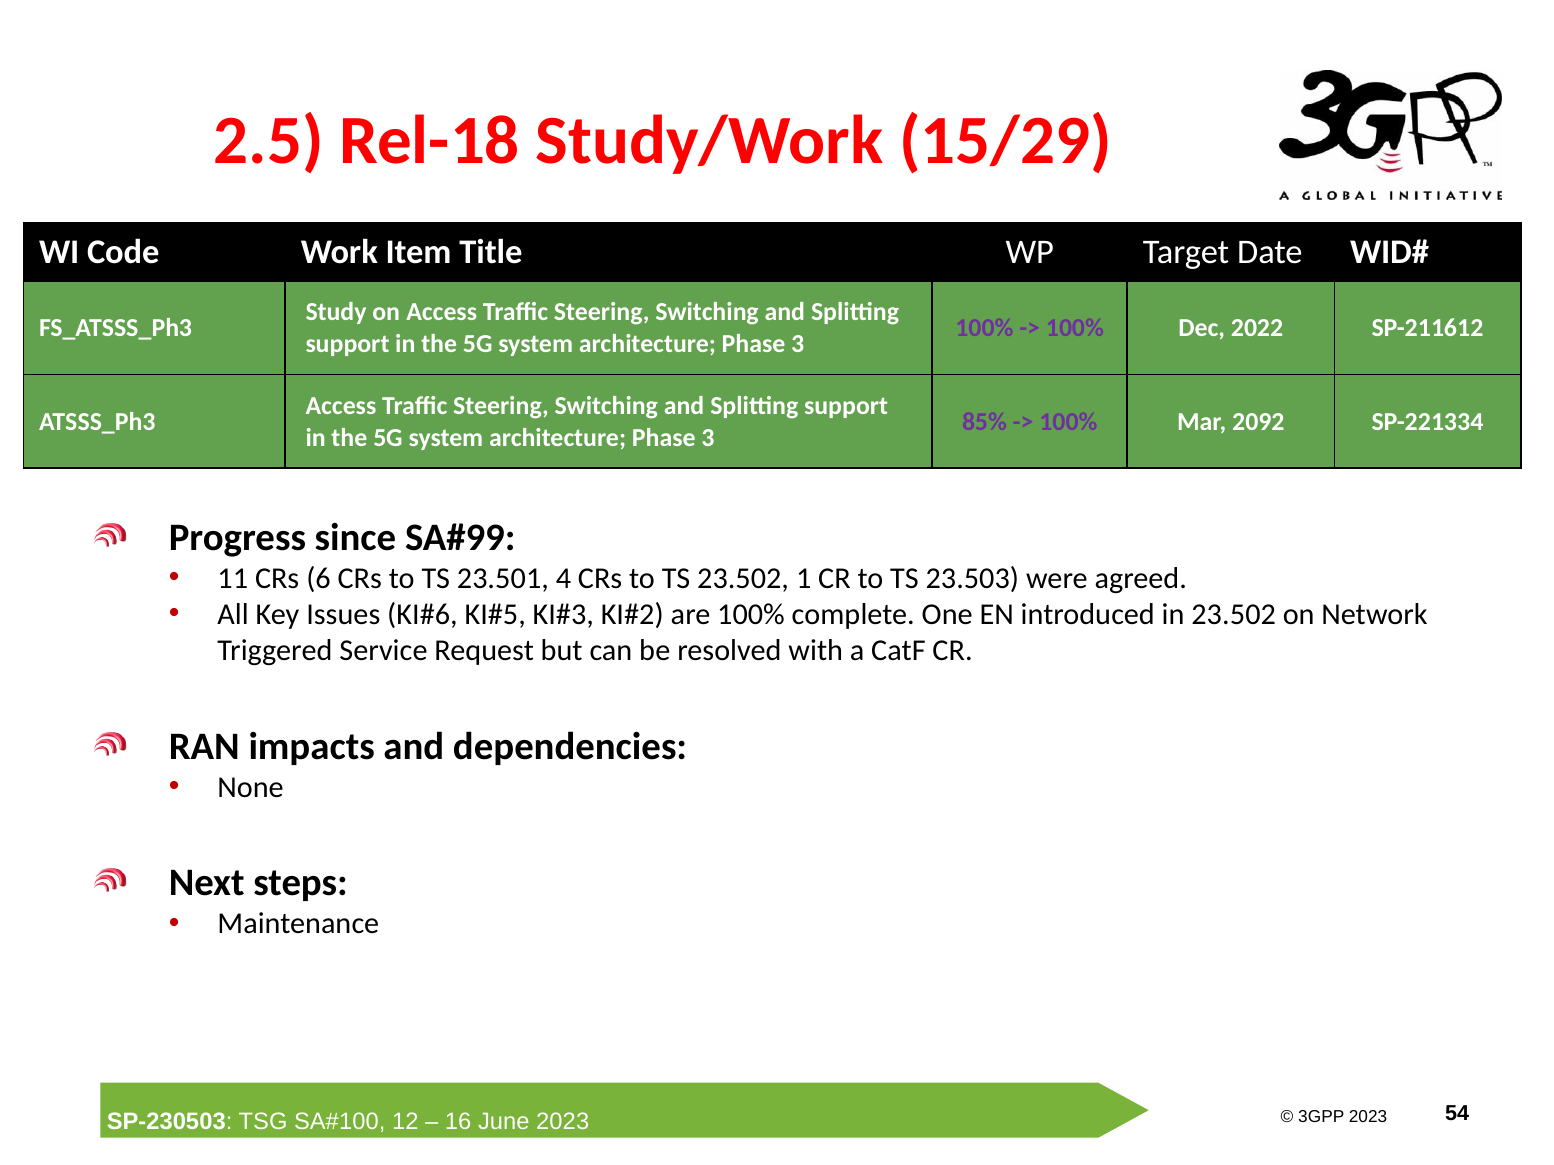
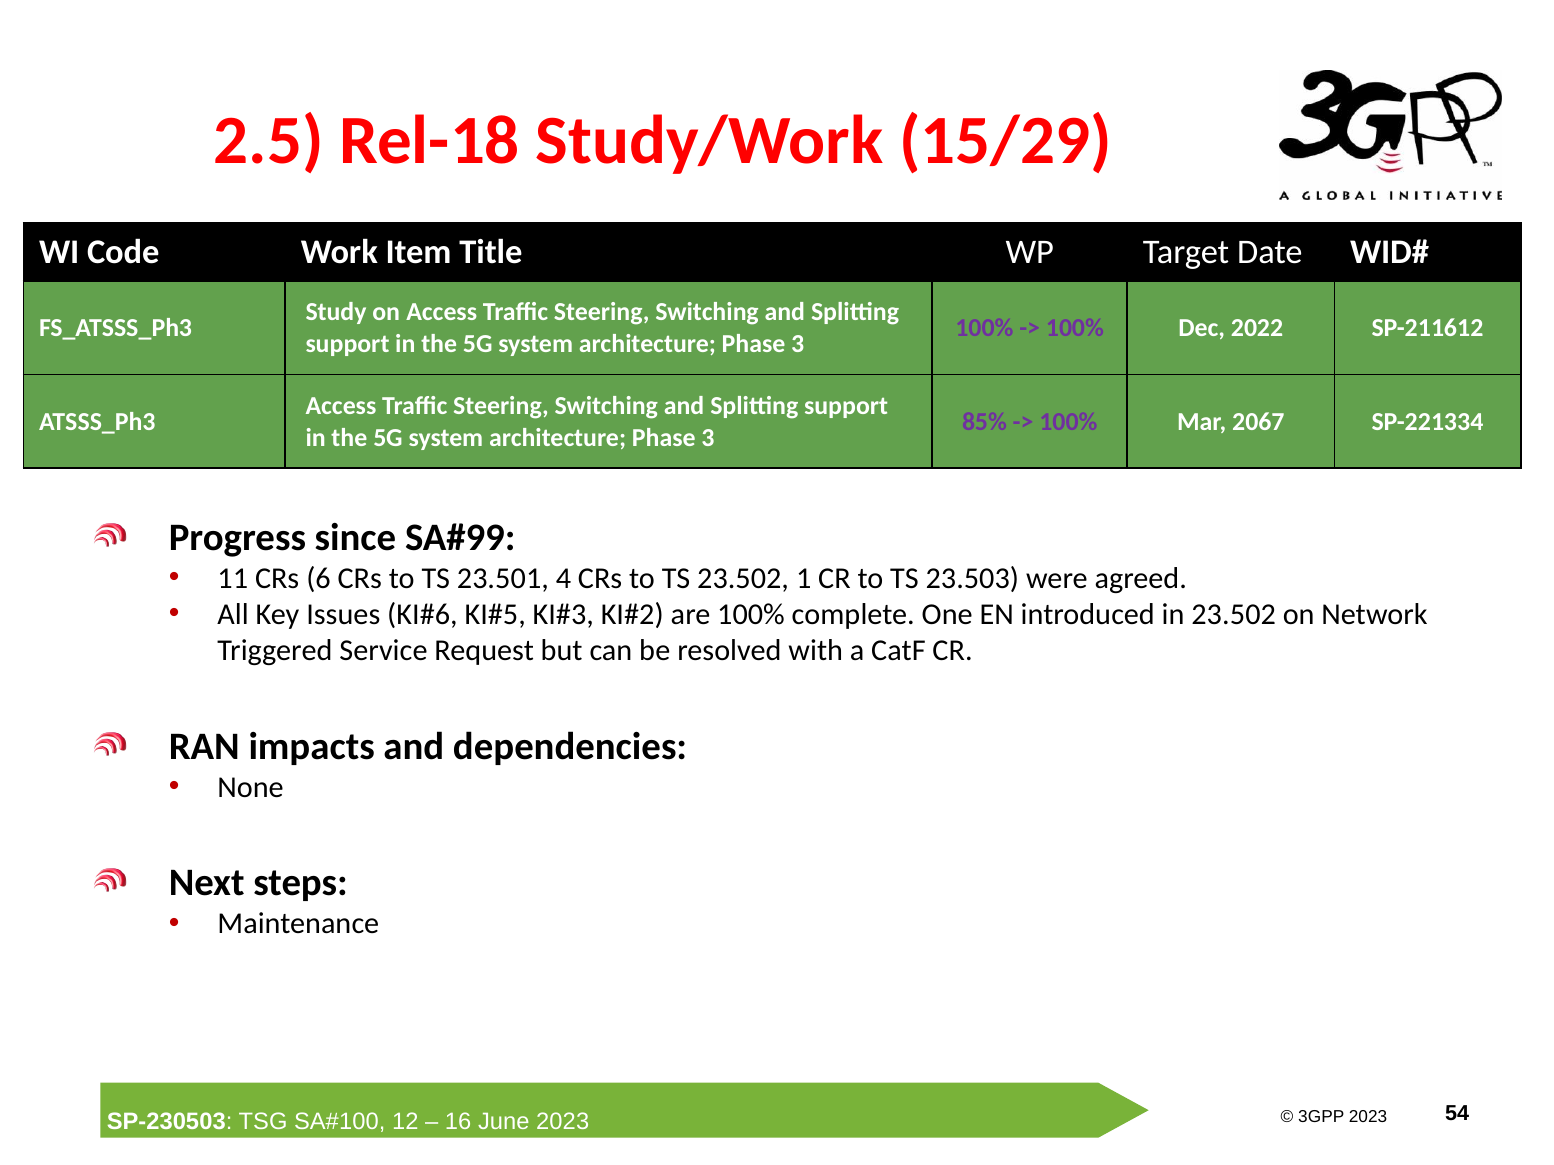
2092: 2092 -> 2067 (1258, 422)
